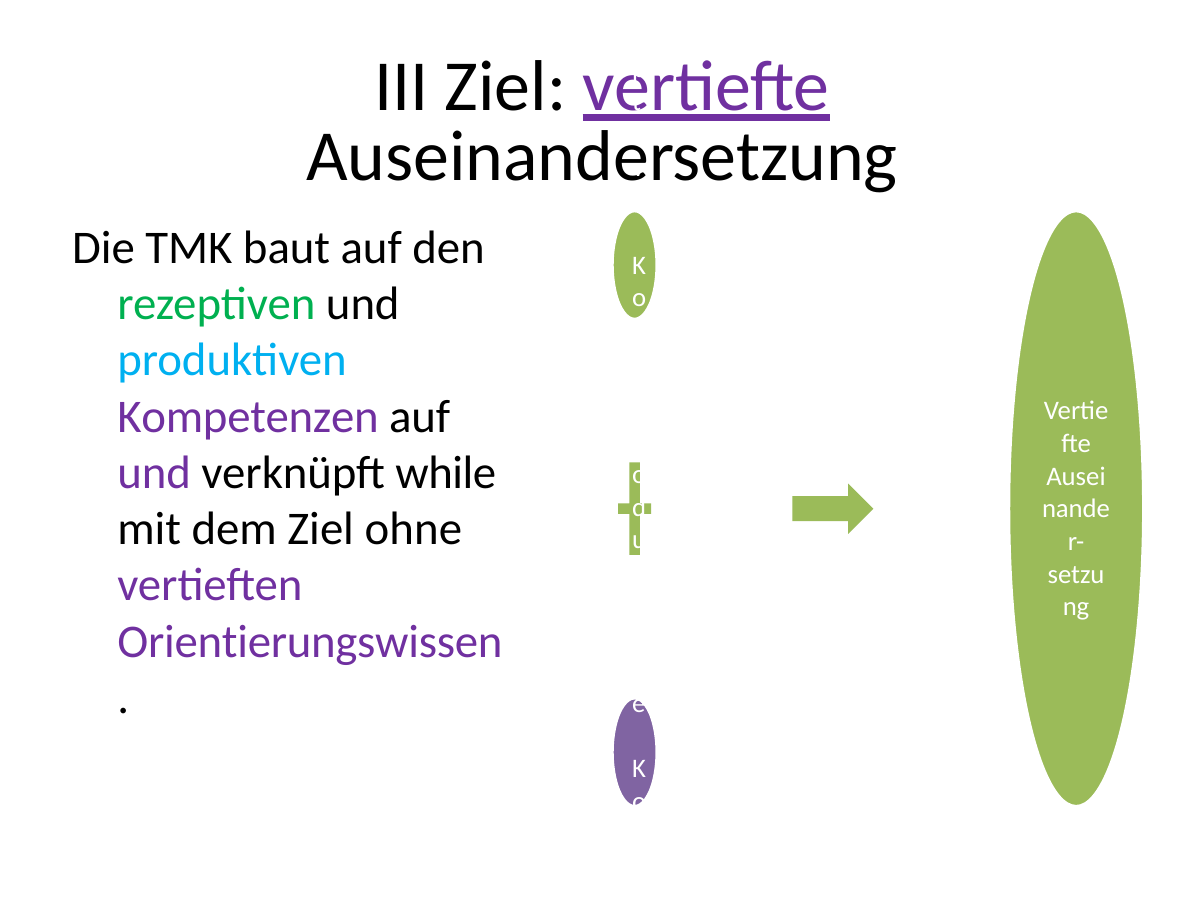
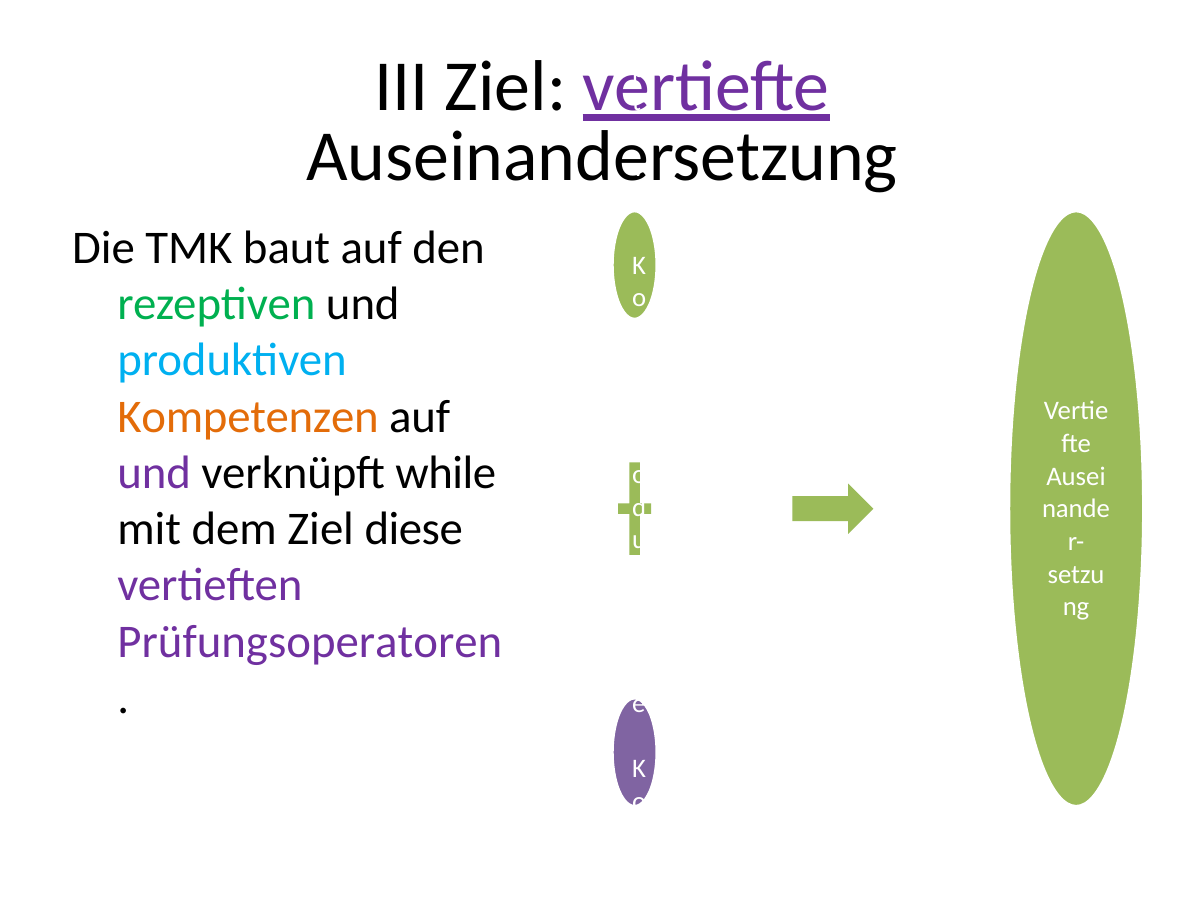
Kompetenzen colour: purple -> orange (248, 417)
ohne: ohne -> diese (414, 529)
Orientierungswissen: Orientierungswissen -> Prüfungsoperatoren (310, 642)
